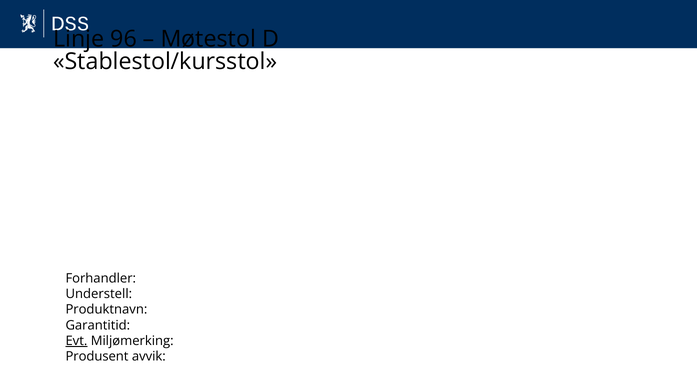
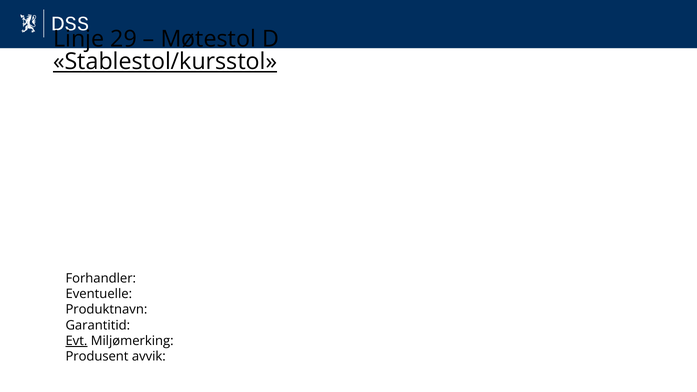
96: 96 -> 29 (124, 39)
Stablestol/kursstol underline: none -> present (165, 62)
Understell: Understell -> Eventuelle (99, 294)
